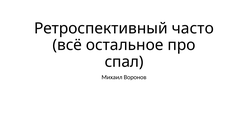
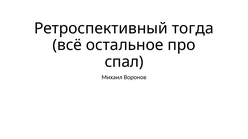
часто: часто -> тогда (193, 29)
